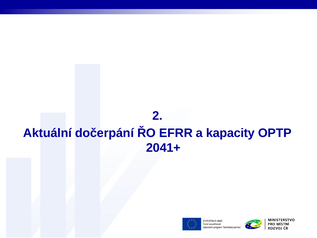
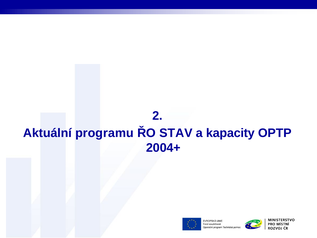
dočerpání: dočerpání -> programu (104, 133)
EFRR: EFRR -> STAV (176, 133)
2041+: 2041+ -> 2004+ (163, 148)
